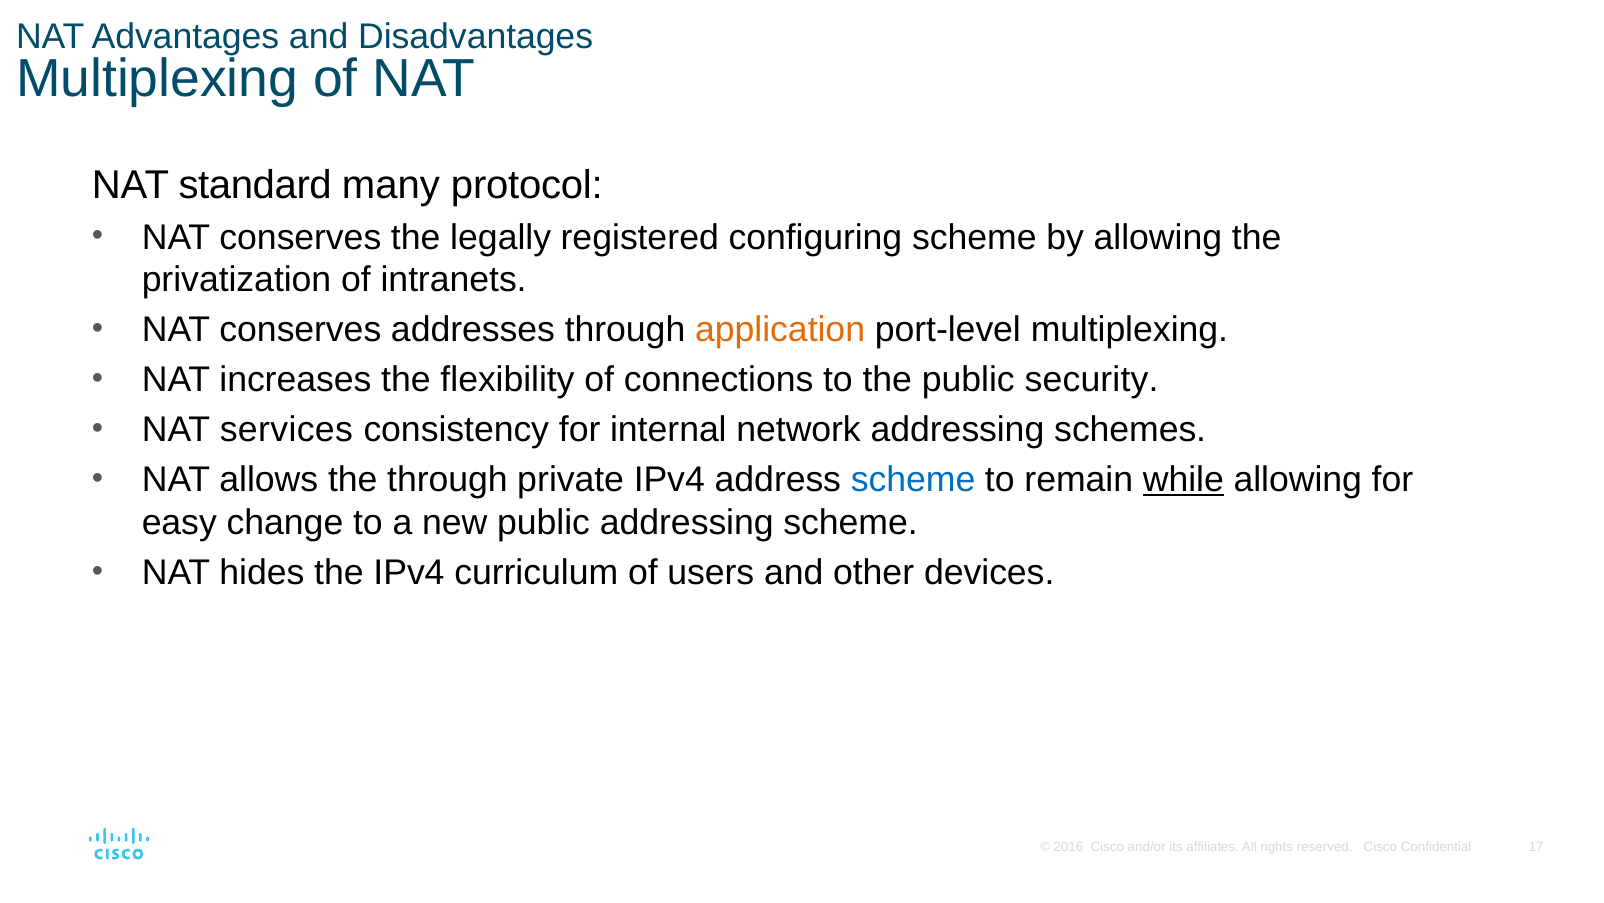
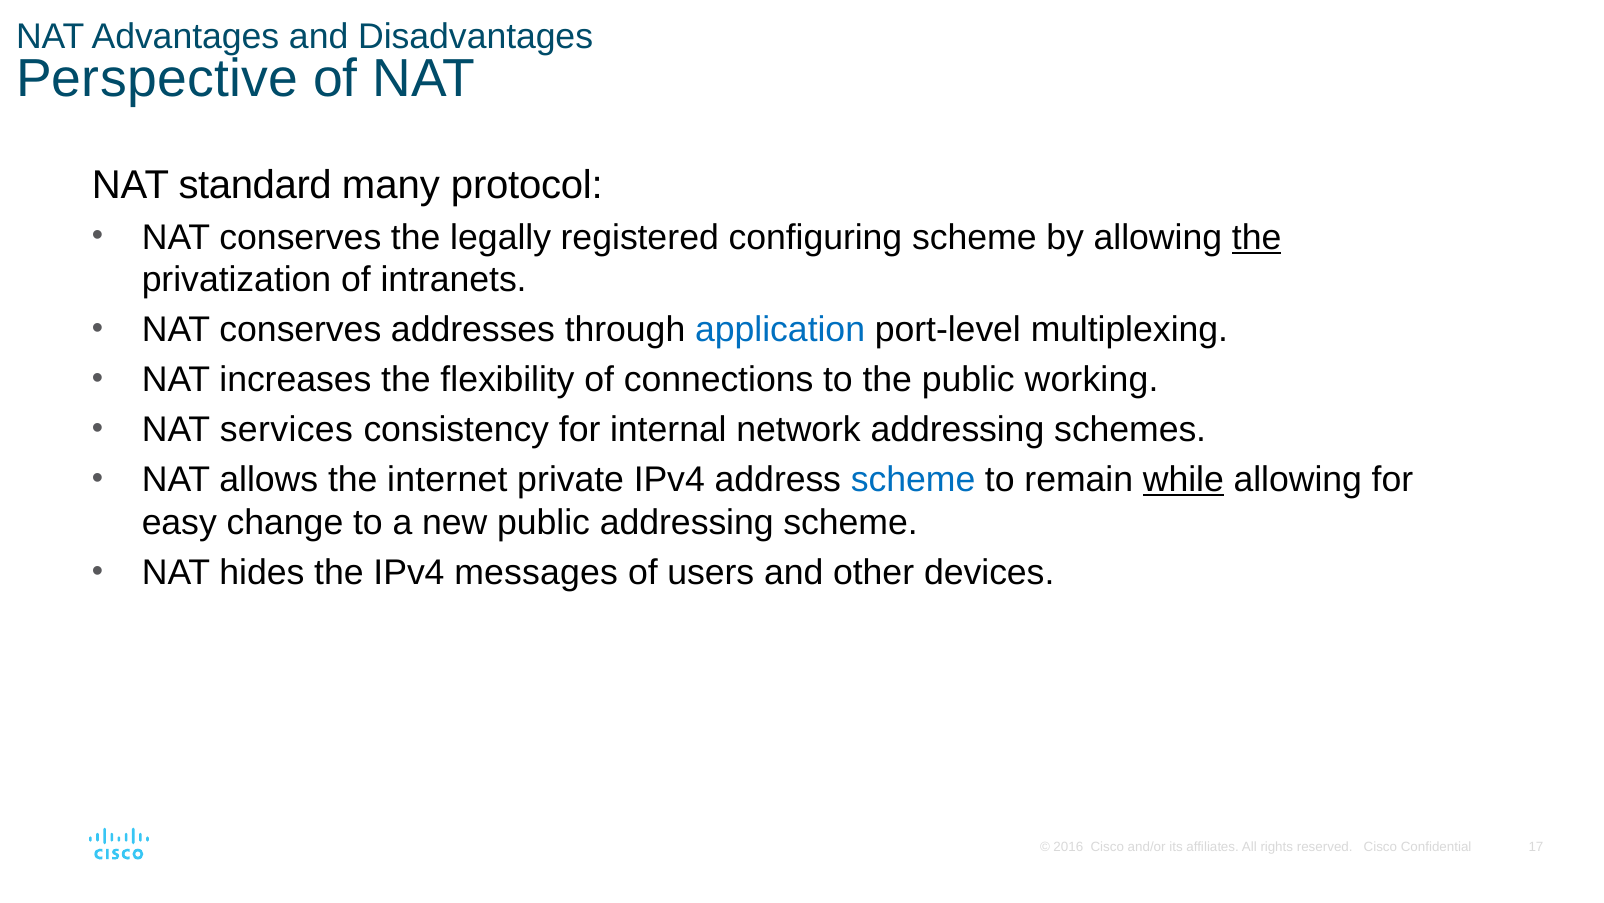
Multiplexing: Multiplexing -> Perspective (157, 79)
the underline: none -> present (1257, 237)
application colour: orange -> blue (780, 330)
security: security -> working (1092, 380)
the through: through -> internet (447, 479)
curriculum: curriculum -> messages (536, 572)
